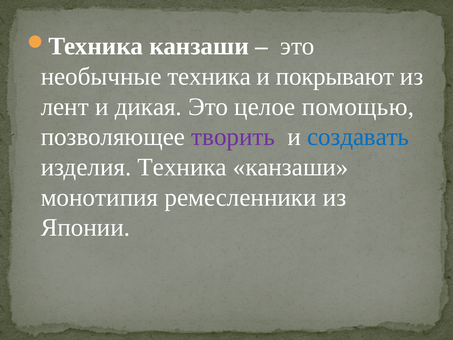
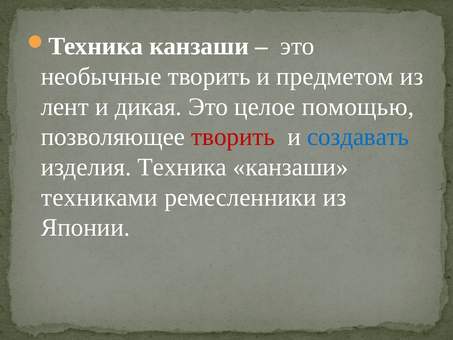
необычные техника: техника -> творить (209, 76)
покрывают: покрывают -> предметом (335, 76)
творить colour: purple -> red (233, 137)
монотипия: монотипия -> техниками (99, 197)
